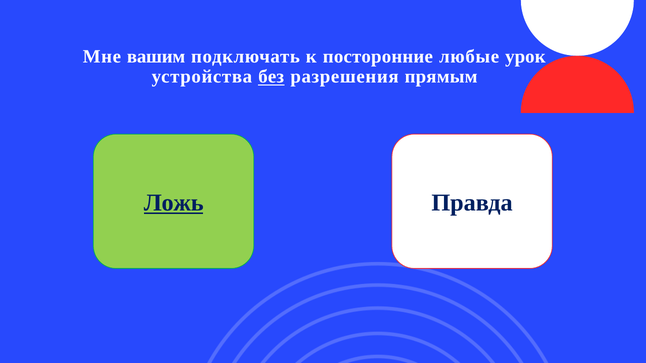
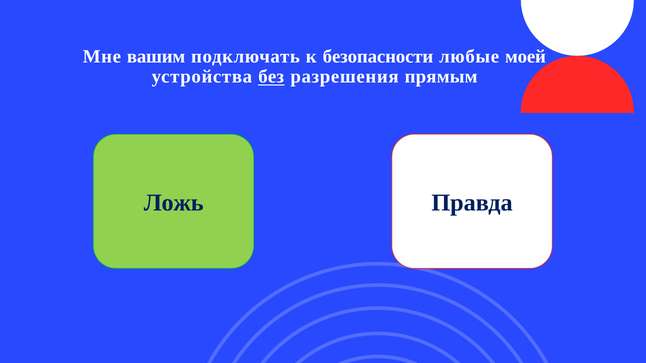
посторонние: посторонние -> безопасности (378, 56)
урок: урок -> моей (526, 56)
Ложь underline: present -> none (174, 203)
